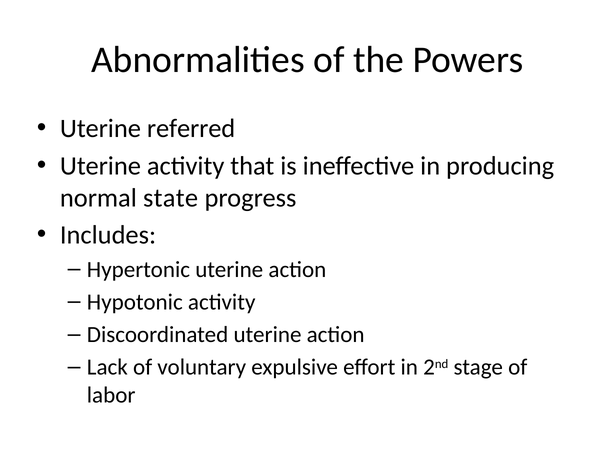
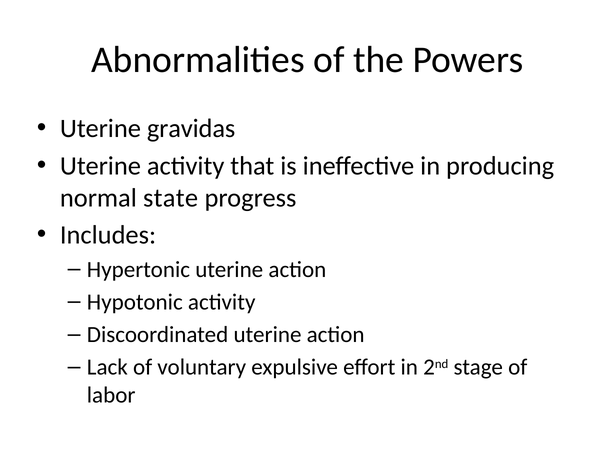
referred: referred -> gravidas (191, 128)
